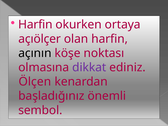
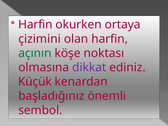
açıölçer: açıölçer -> çizimini (40, 39)
açının colour: black -> green (35, 53)
Ölçen: Ölçen -> Küçük (35, 82)
